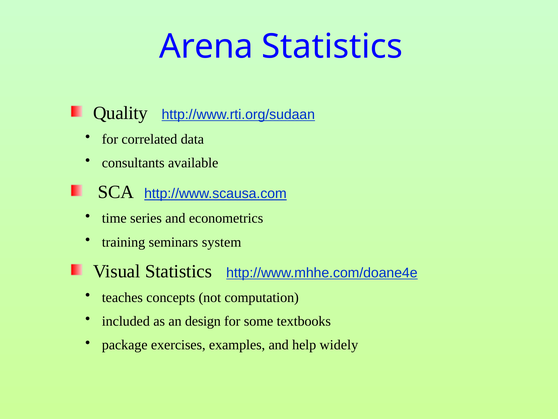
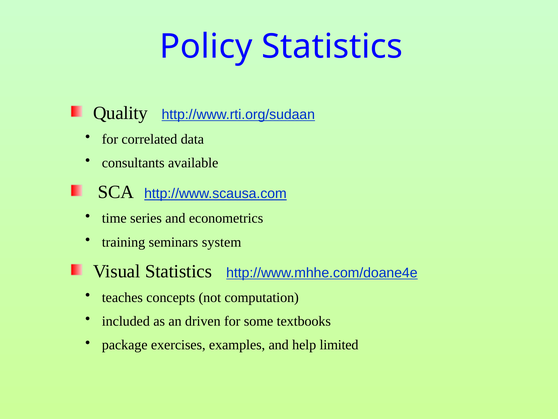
Arena: Arena -> Policy (206, 47)
design: design -> driven (203, 321)
widely: widely -> limited (339, 345)
